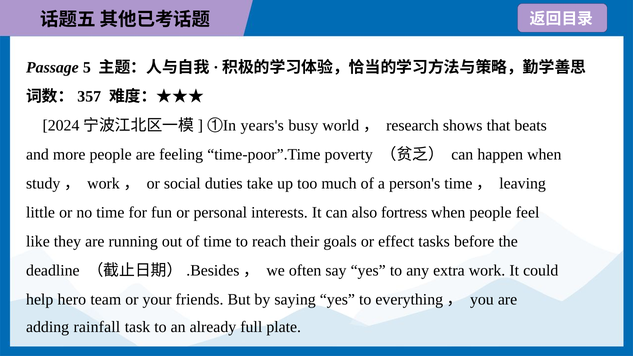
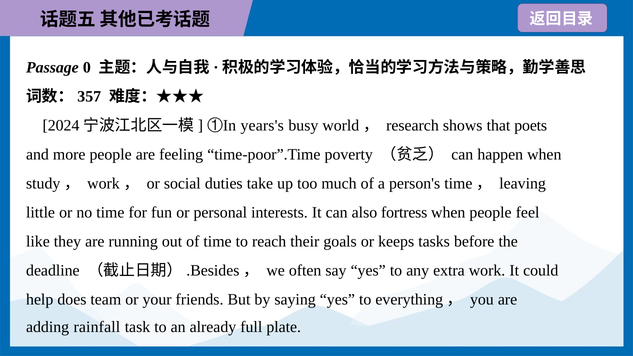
5: 5 -> 0 (87, 67)
beats: beats -> poets (531, 125)
effect: effect -> keeps (396, 241)
hero: hero -> does (72, 299)
